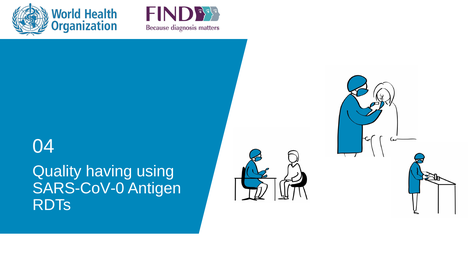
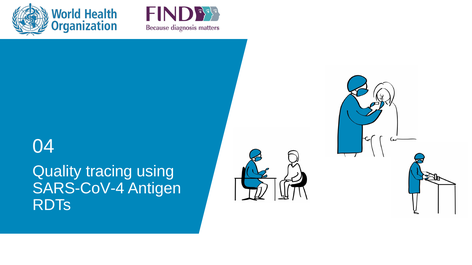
having: having -> tracing (109, 172)
SARS-CoV-0: SARS-CoV-0 -> SARS-CoV-4 (78, 189)
